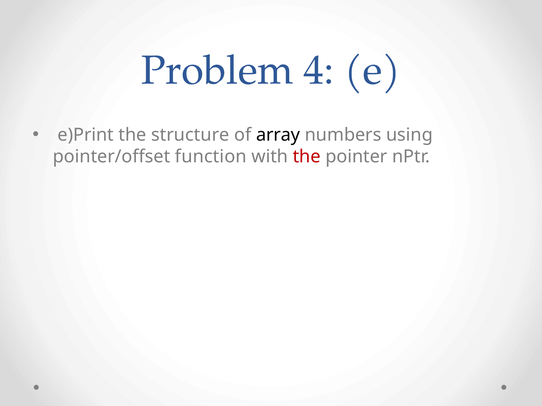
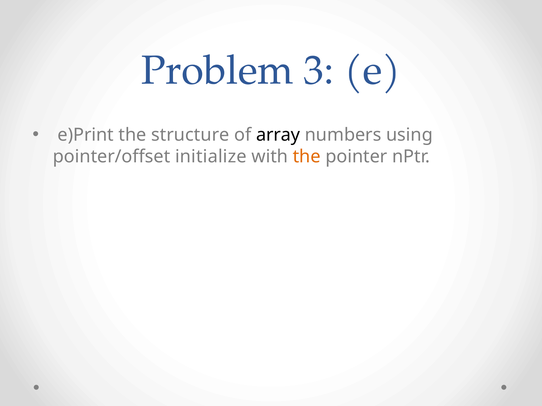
4: 4 -> 3 (319, 71)
function: function -> initialize (211, 157)
the colour: red -> orange (307, 157)
